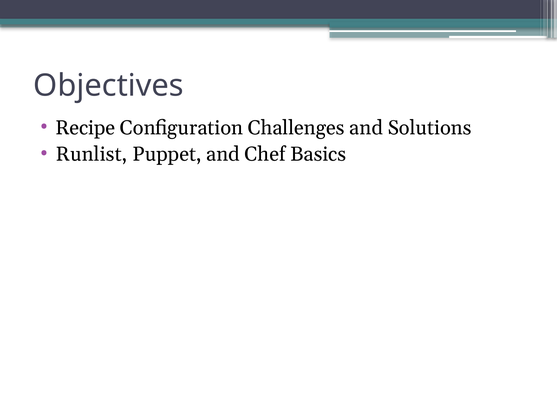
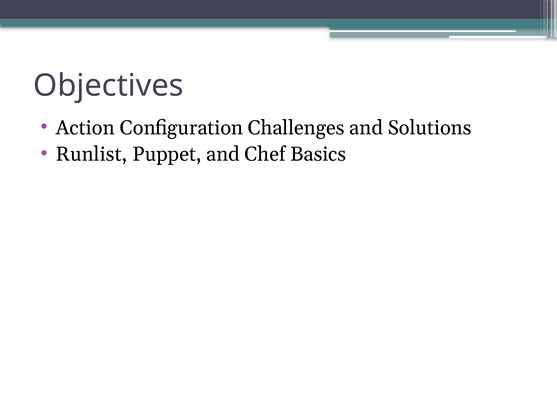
Recipe: Recipe -> Action (85, 128)
